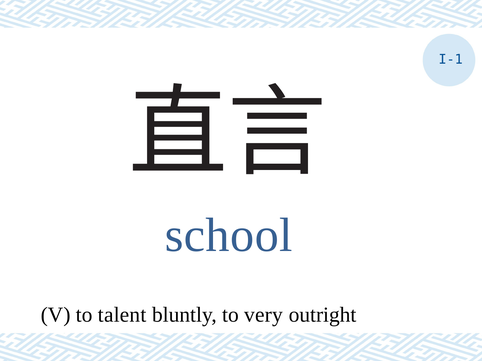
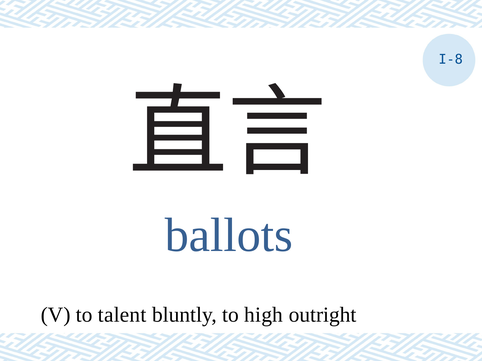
I-1: I-1 -> I-8 (451, 60)
school: school -> ballots (229, 236)
very: very -> high (264, 315)
